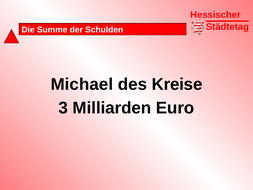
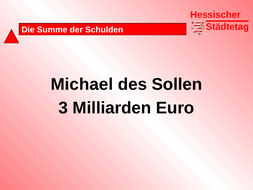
Kreise: Kreise -> Sollen (177, 84)
